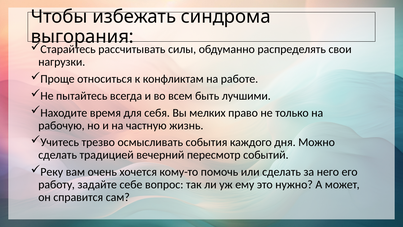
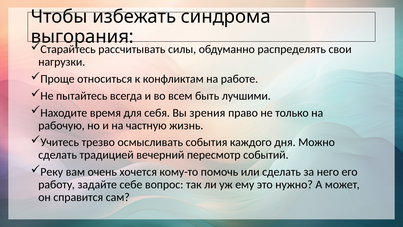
мелких: мелких -> зрения (207, 113)
